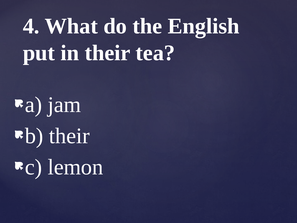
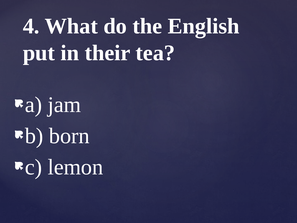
b their: their -> born (69, 136)
